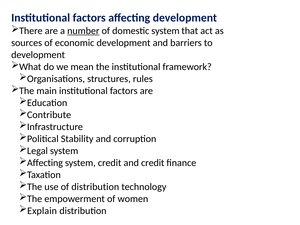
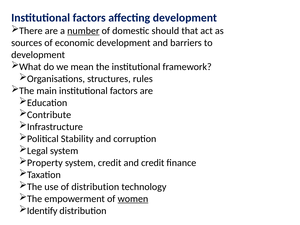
domestic system: system -> should (165, 31)
Affecting: Affecting -> Property (45, 163)
women underline: none -> present (133, 199)
Explain: Explain -> Identify (42, 211)
